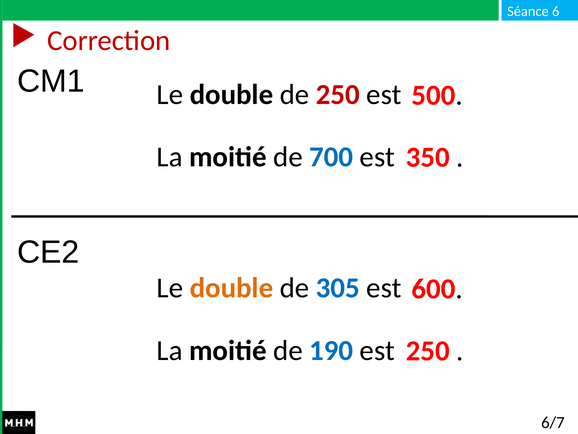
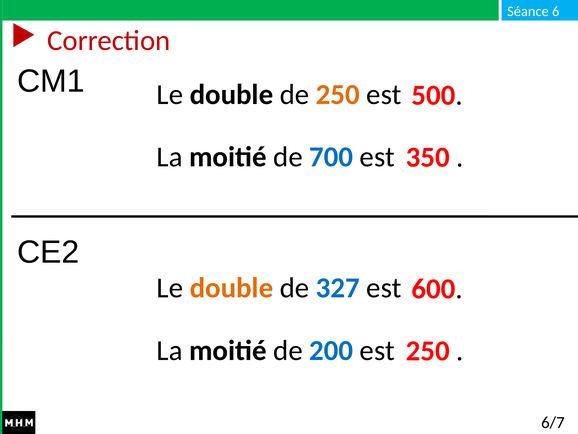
250 colour: red -> orange (338, 94)
305: 305 -> 327 (338, 288)
190: 190 -> 200 (331, 350)
